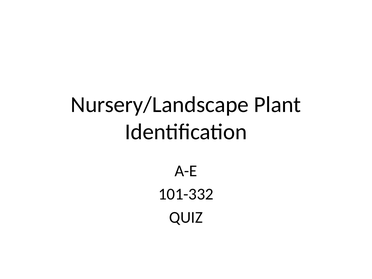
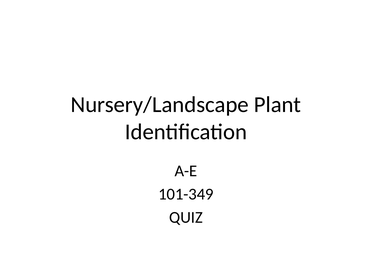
101-332: 101-332 -> 101-349 (186, 194)
